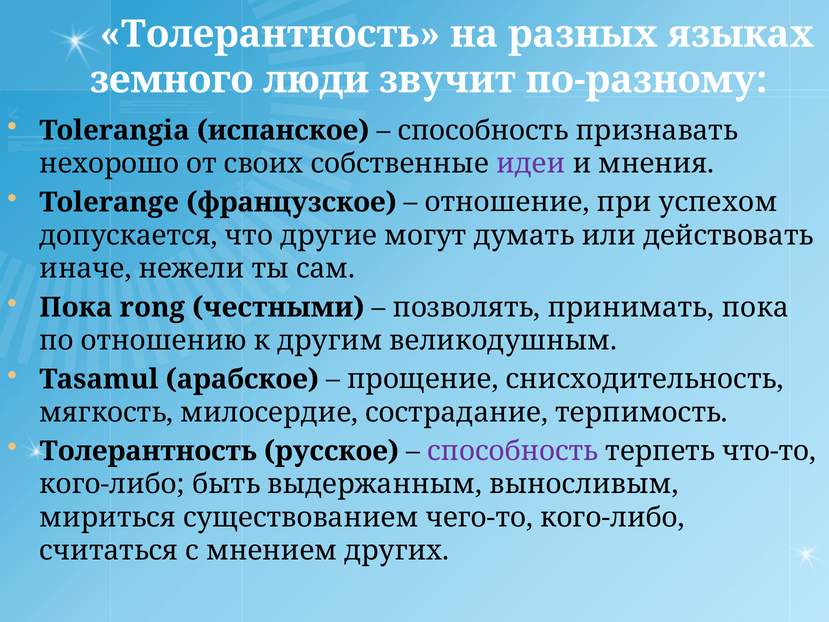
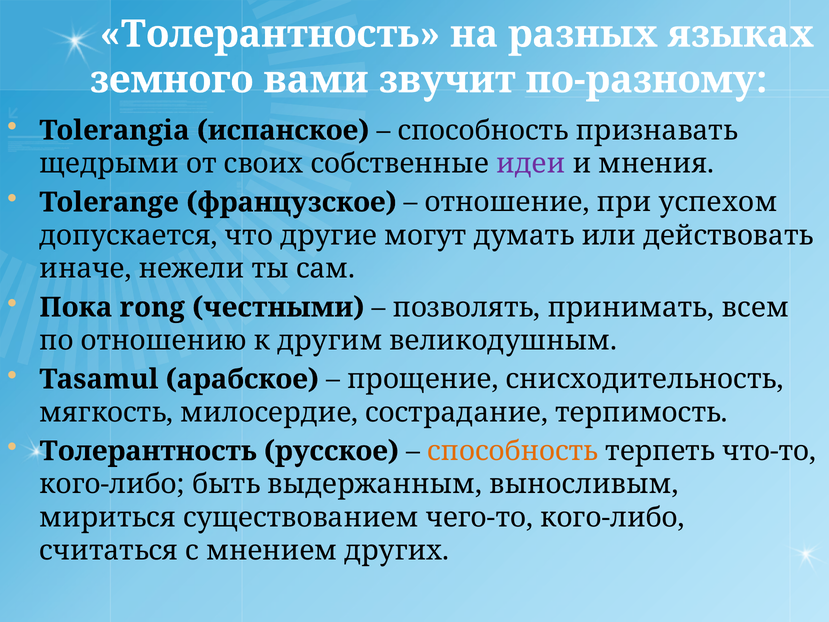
люди: люди -> вами (316, 80)
нехорошо: нехорошо -> щедрыми (109, 164)
принимать пока: пока -> всем (755, 307)
способность colour: purple -> orange (513, 451)
